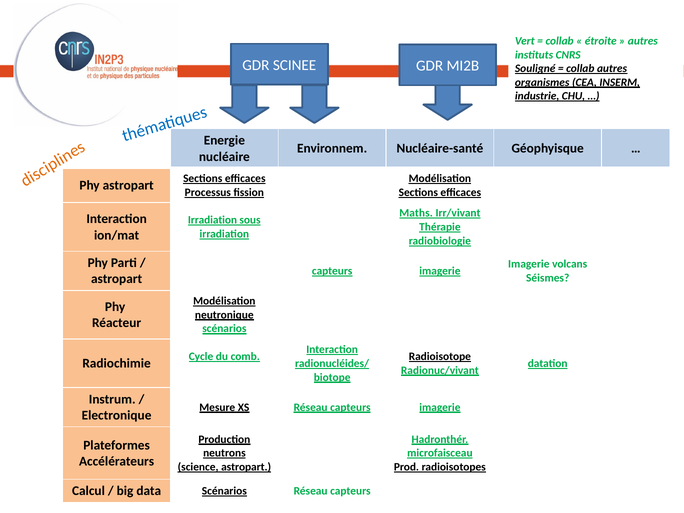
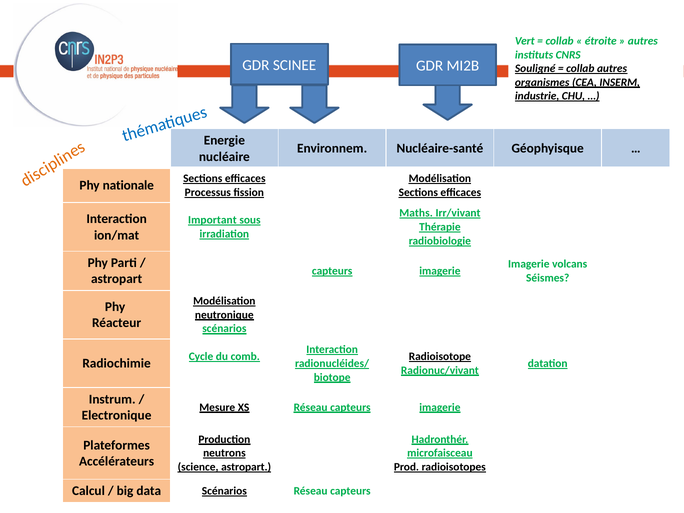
Phy astropart: astropart -> nationale (128, 185)
Irradiation: Irradiation -> Important (212, 220)
